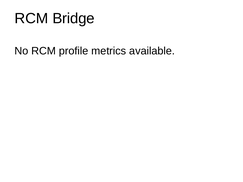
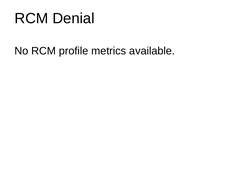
Bridge: Bridge -> Denial (73, 18)
